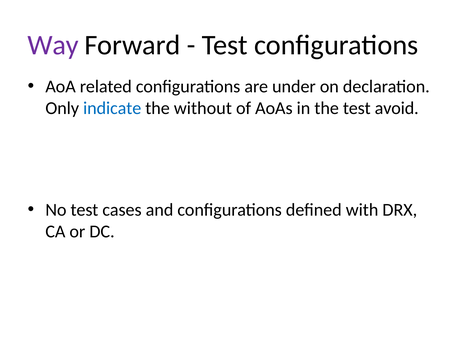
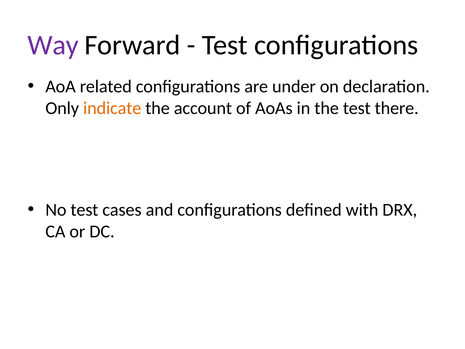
indicate colour: blue -> orange (112, 108)
without: without -> account (203, 108)
avoid: avoid -> there (397, 108)
